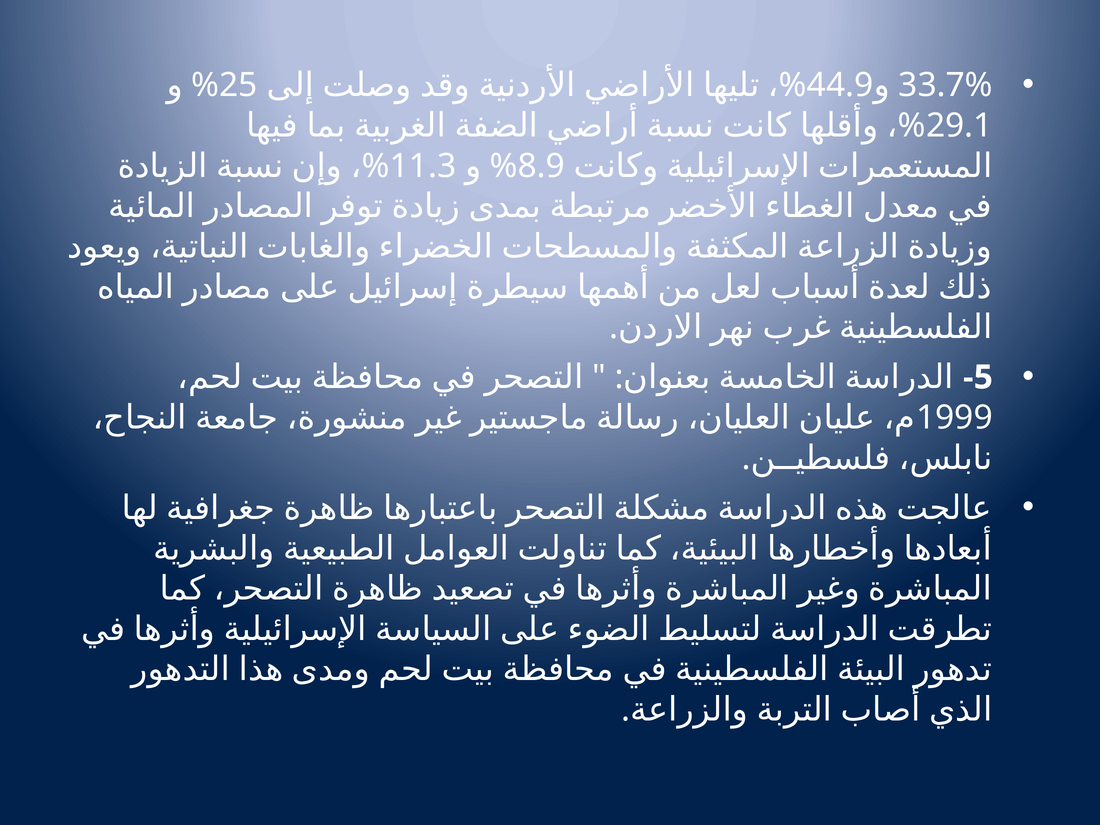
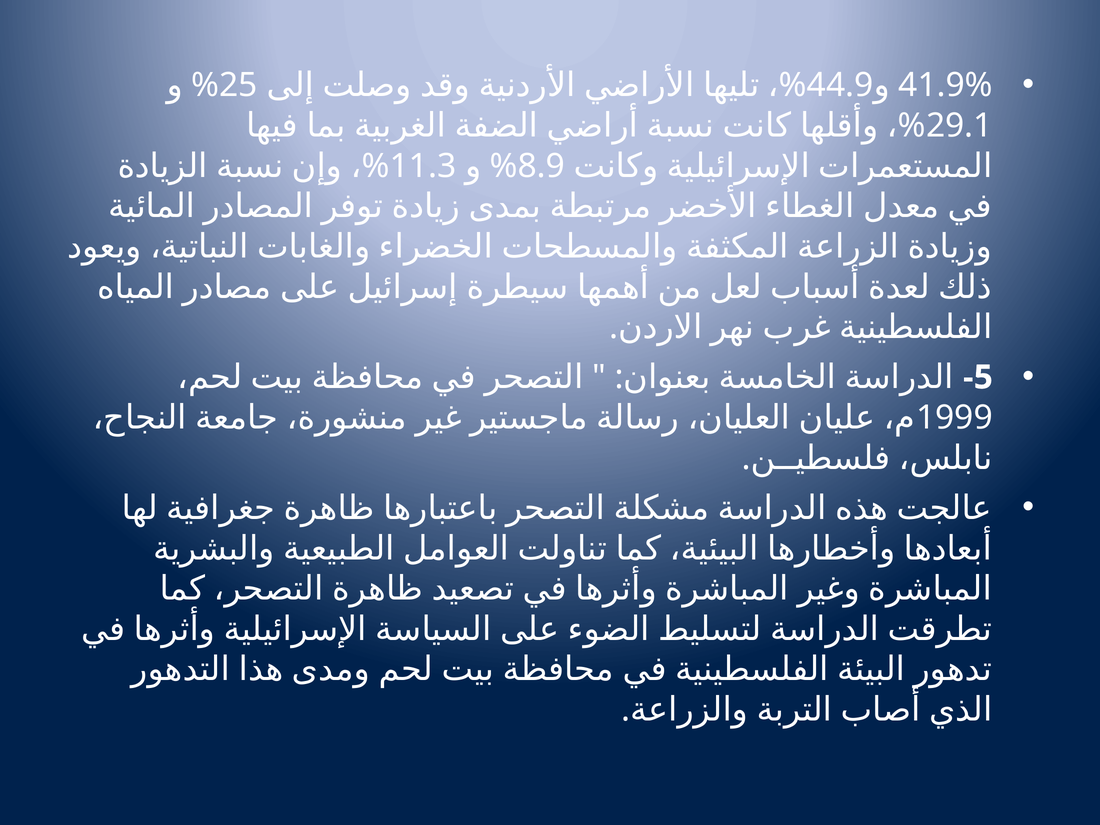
33.7%: 33.7% -> 41.9% (946, 85)
